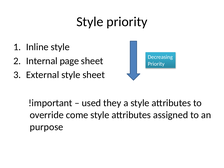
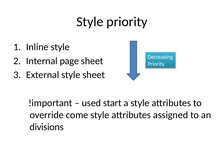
they: they -> start (112, 103)
purpose: purpose -> divisions (47, 127)
